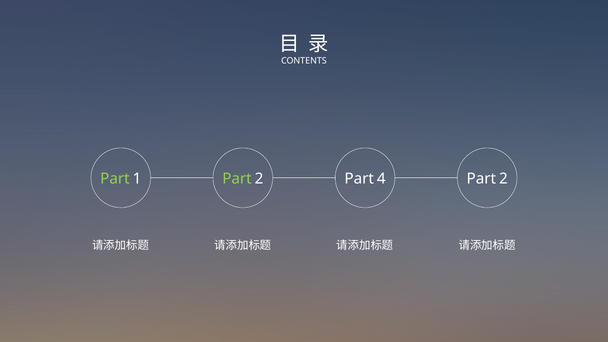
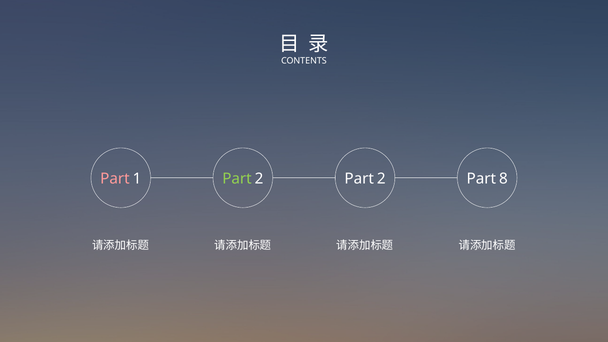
Part colour: light green -> pink (115, 179)
2 Part 4: 4 -> 2 (381, 179)
2: 2 -> 8 (503, 179)
